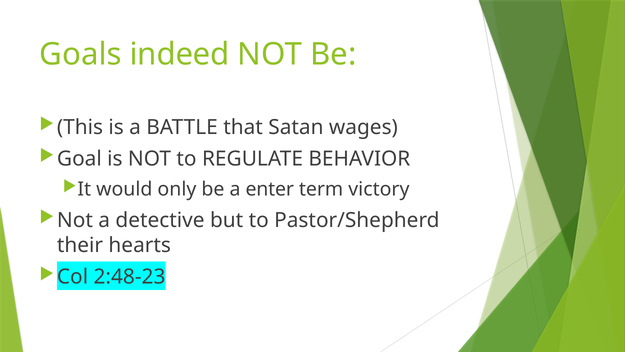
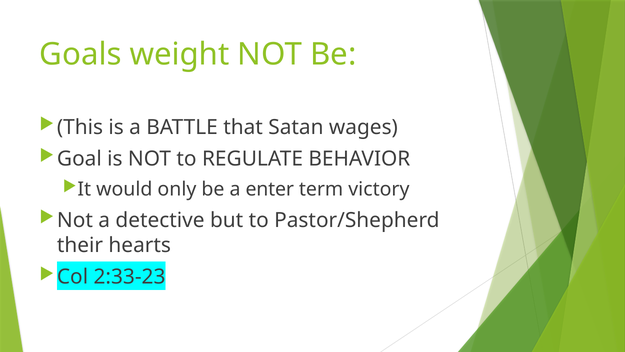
indeed: indeed -> weight (180, 55)
2:48-23: 2:48-23 -> 2:33-23 (129, 277)
